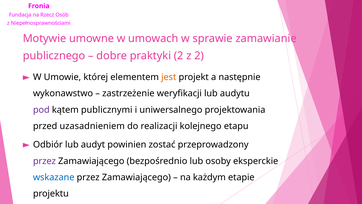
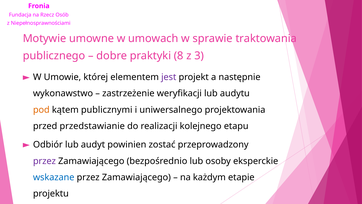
zamawianie: zamawianie -> traktowania (266, 39)
praktyki 2: 2 -> 8 (179, 56)
z 2: 2 -> 3 (199, 56)
jest colour: orange -> purple (169, 77)
pod colour: purple -> orange (41, 110)
uzasadnieniem: uzasadnieniem -> przedstawianie (92, 126)
